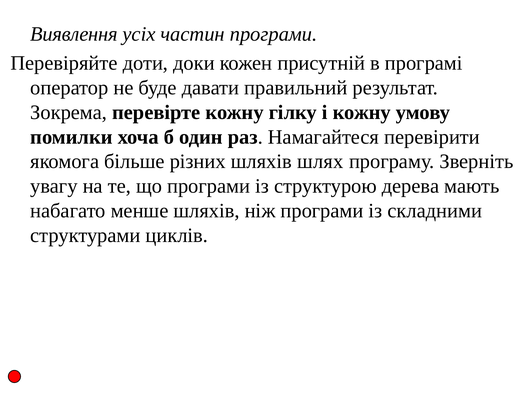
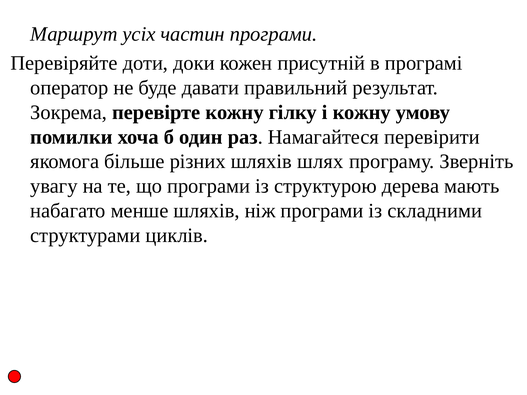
Виявлення: Виявлення -> Маршрут (74, 34)
